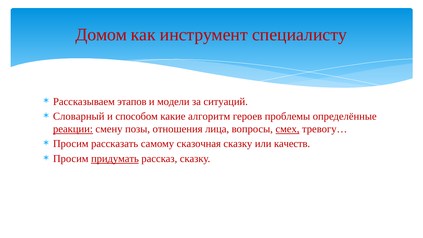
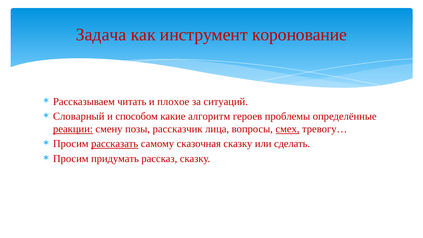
Домом: Домом -> Задача (101, 35)
специалисту: специалисту -> коронование (300, 35)
этапов: этапов -> читать (132, 102)
модели: модели -> плохое (173, 102)
отношения: отношения -> рассказчик (178, 129)
рассказать underline: none -> present (115, 144)
качеств: качеств -> сделать (292, 144)
придумать underline: present -> none (115, 159)
